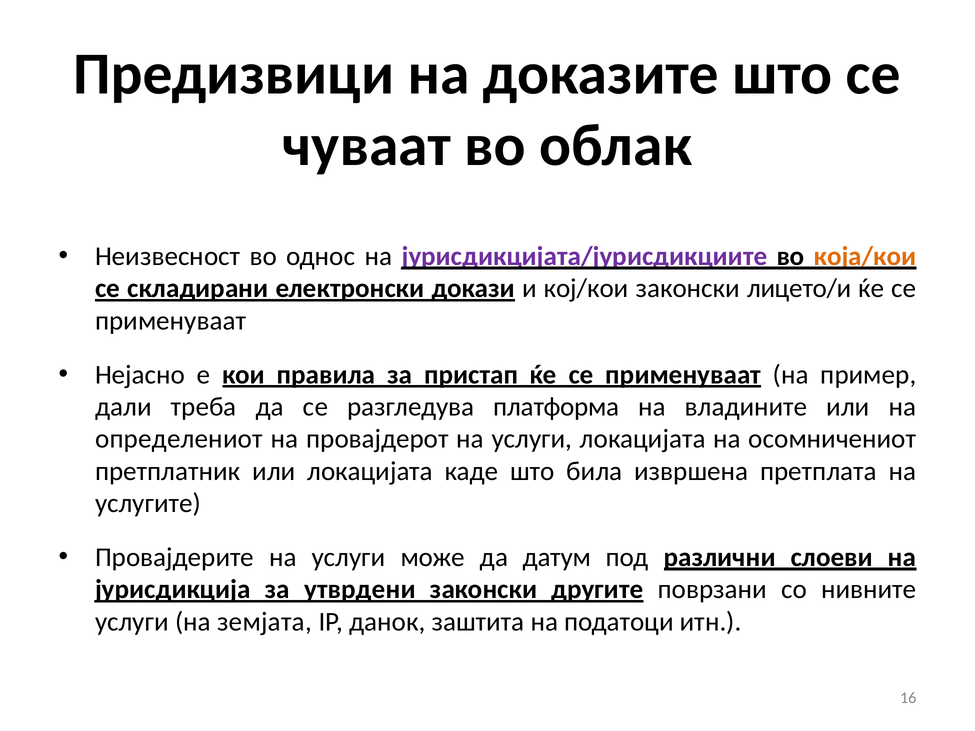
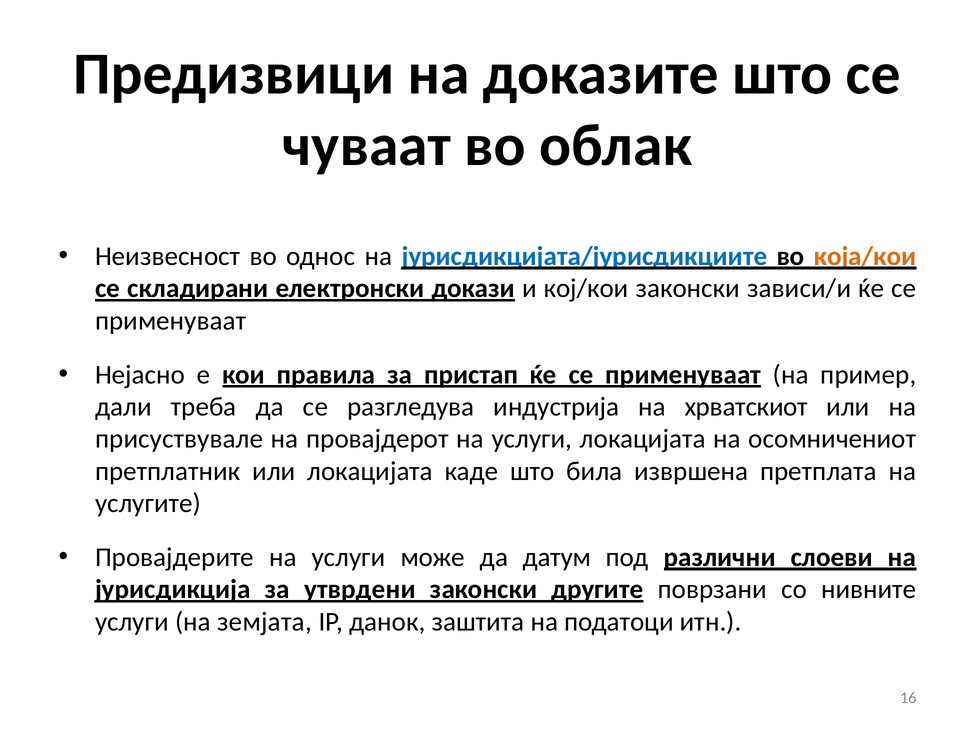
јурисдикцијата/јурисдикциите colour: purple -> blue (584, 256)
лицето/и: лицето/и -> зависи/и (799, 289)
платформа: платформа -> индустрија (556, 407)
владините: владините -> хрватскиот (746, 407)
определениот: определениот -> присуствувале (179, 439)
